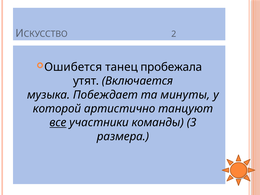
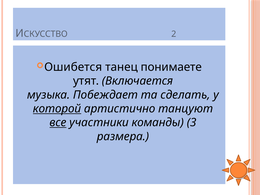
пробежала: пробежала -> понимаете (171, 67)
минуты: минуты -> сделать (185, 95)
которой underline: none -> present (57, 109)
